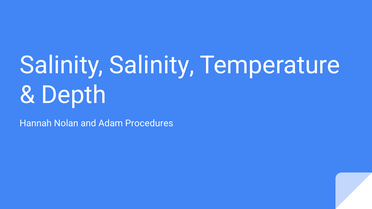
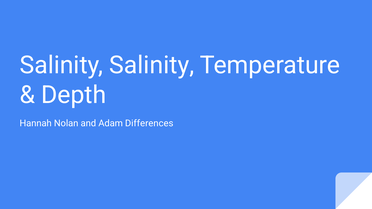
Procedures: Procedures -> Differences (149, 123)
